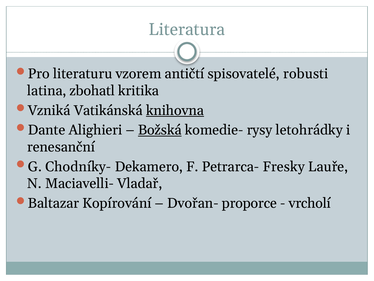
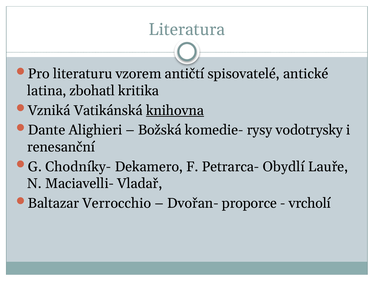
robusti: robusti -> antické (306, 74)
Božská underline: present -> none (160, 130)
letohrádky: letohrádky -> vodotrysky (309, 130)
Fresky: Fresky -> Obydlí (284, 166)
Kopírování: Kopírování -> Verrocchio (117, 203)
